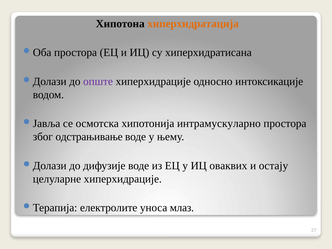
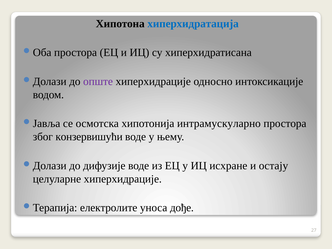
хиперхидратација colour: orange -> blue (193, 24)
одстрањивање: одстрањивање -> конзервишући (89, 137)
оваквих: оваквих -> исхране (228, 166)
млаз: млаз -> дође (182, 208)
